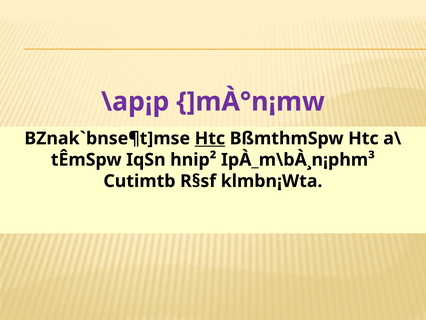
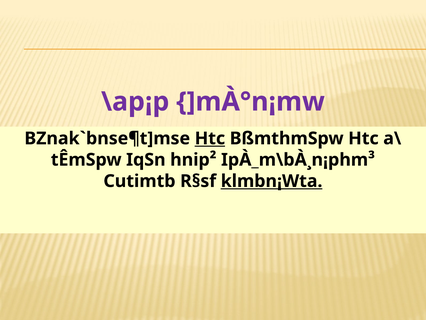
klmbn¡Wta underline: none -> present (272, 181)
